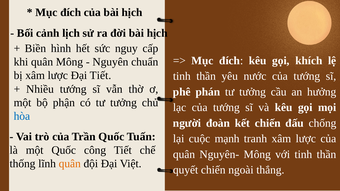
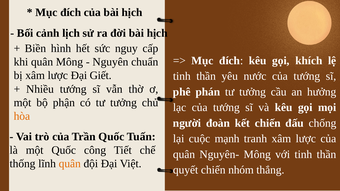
Đại Tiết: Tiết -> Giết (101, 76)
hòa colour: blue -> orange (22, 116)
ngoài: ngoài -> nhóm (241, 170)
